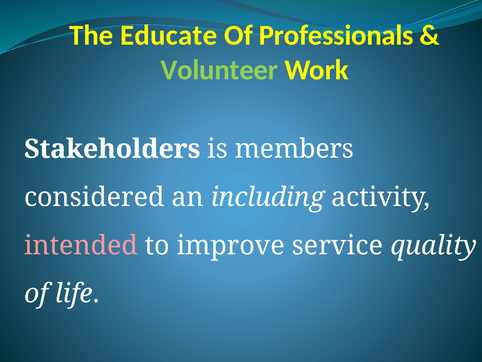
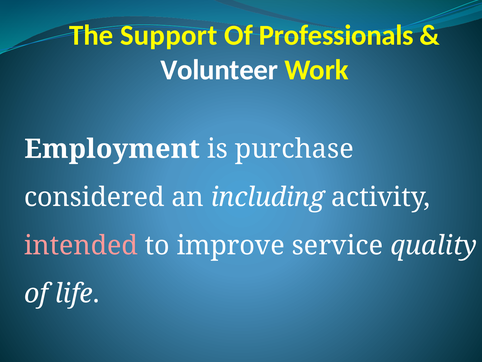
Educate: Educate -> Support (169, 35)
Volunteer colour: light green -> white (219, 70)
Stakeholders: Stakeholders -> Employment (112, 149)
members: members -> purchase (294, 149)
